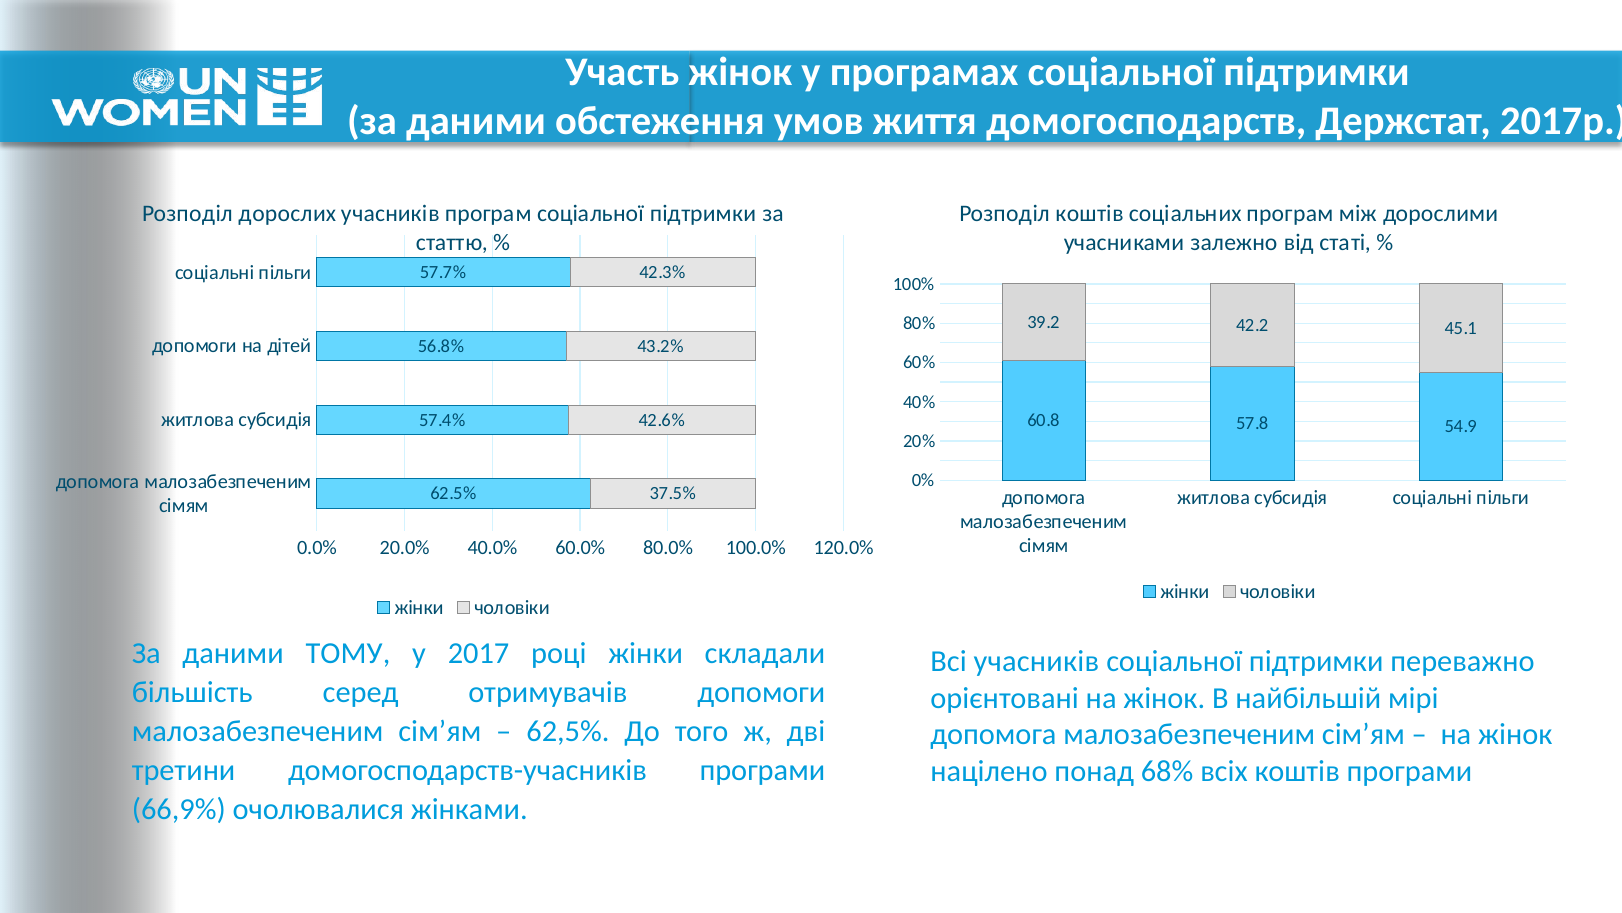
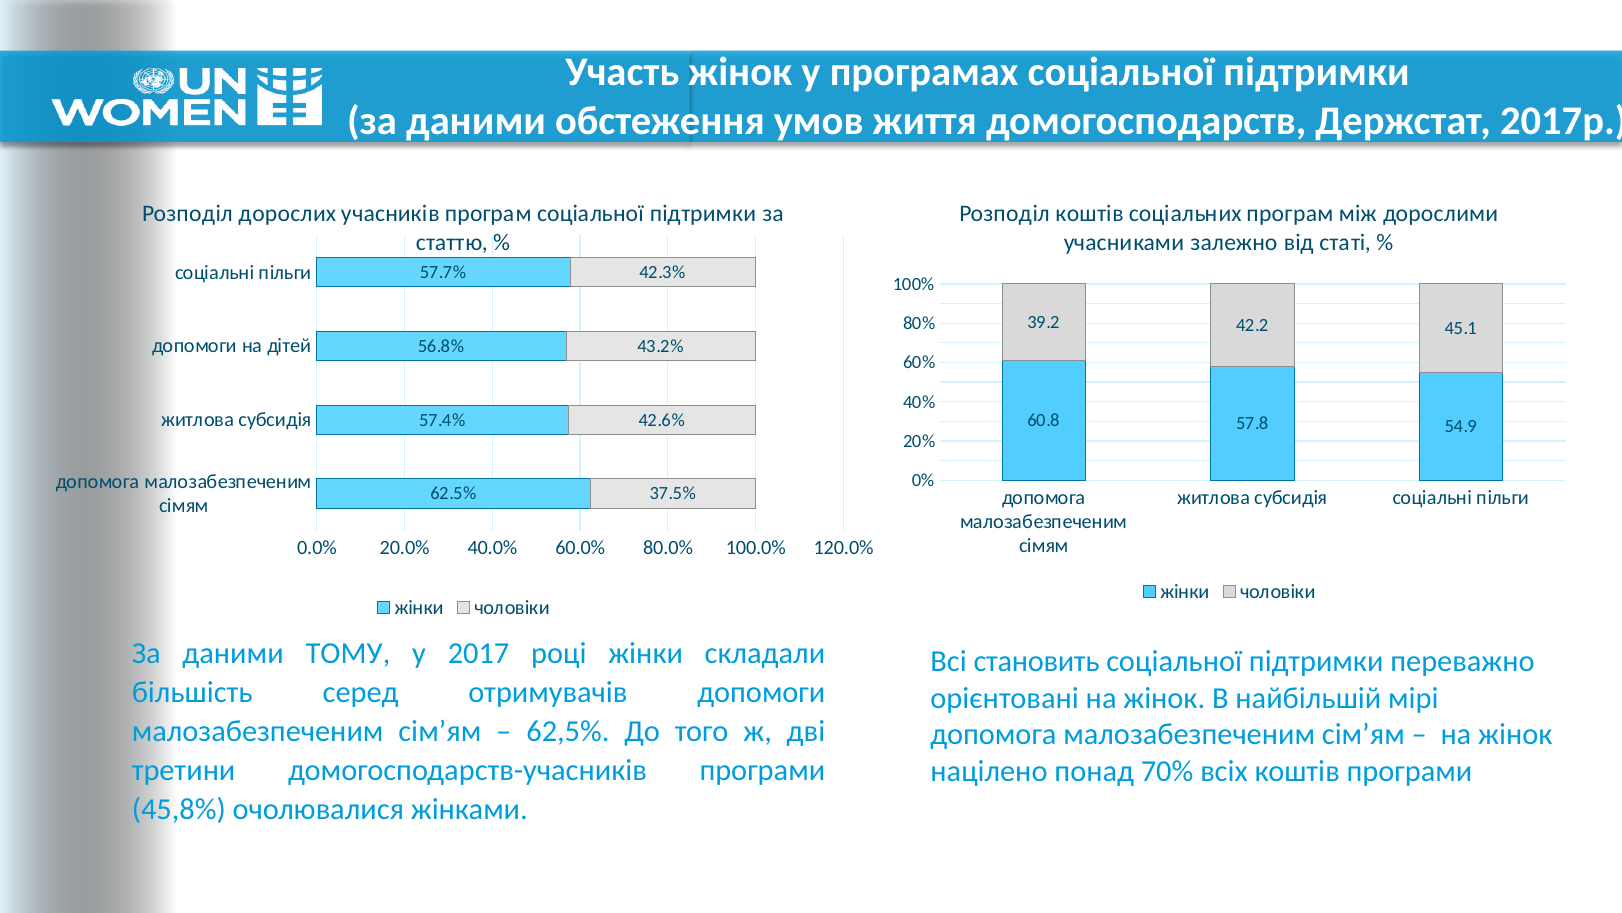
Всі учасників: учасників -> становить (1037, 661)
68%: 68% -> 70% (1167, 771)
66,9%: 66,9% -> 45,8% (179, 809)
